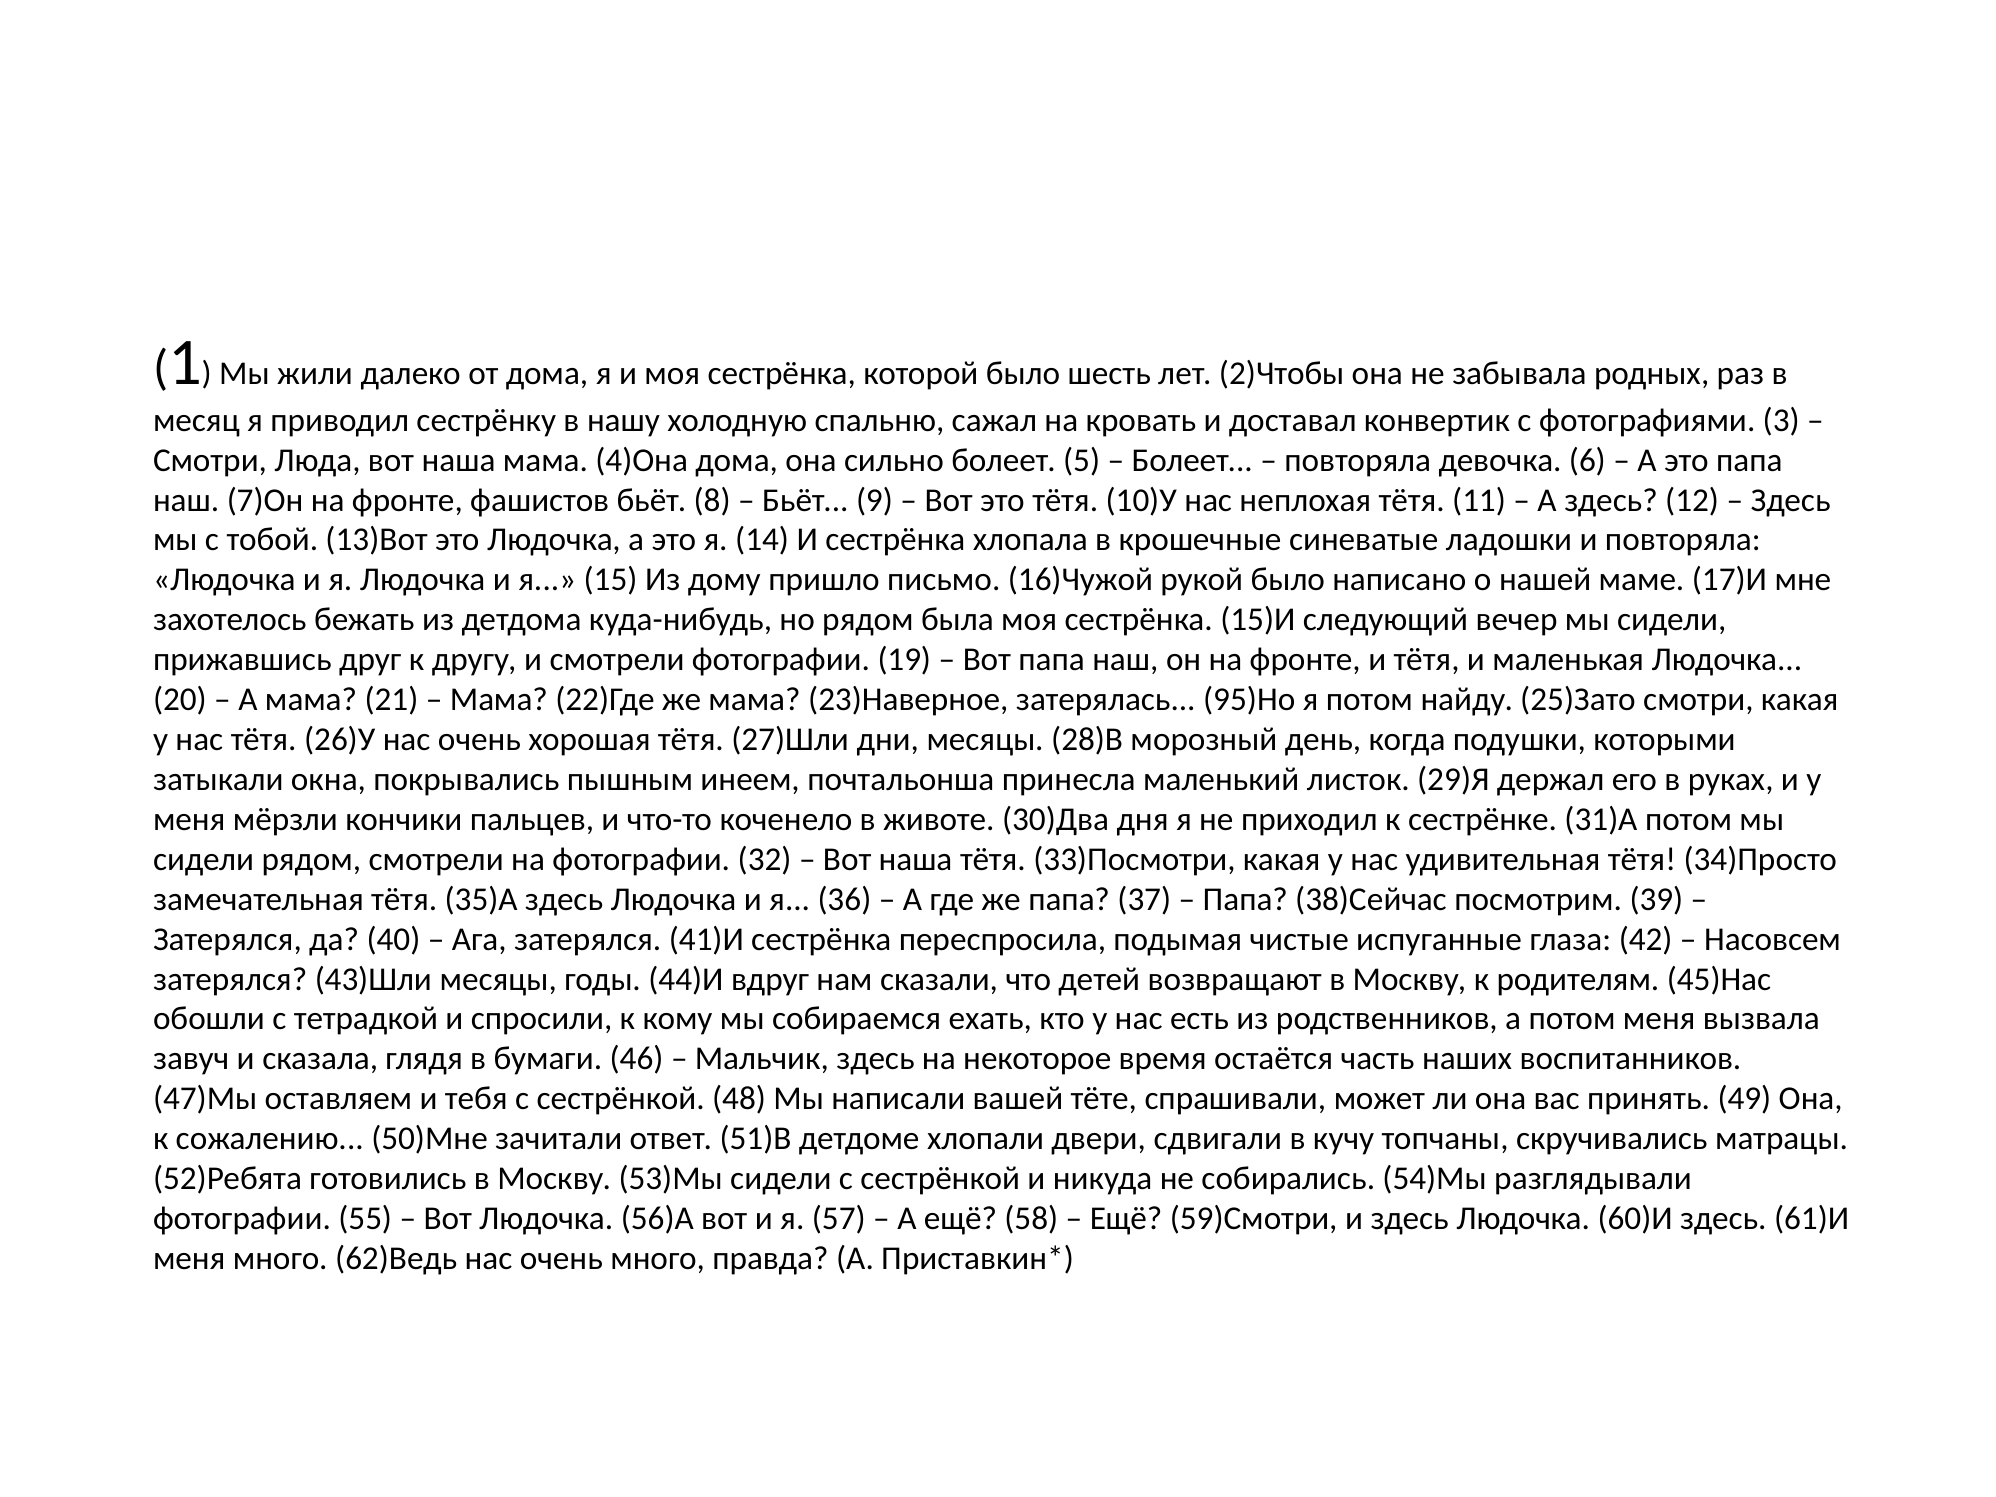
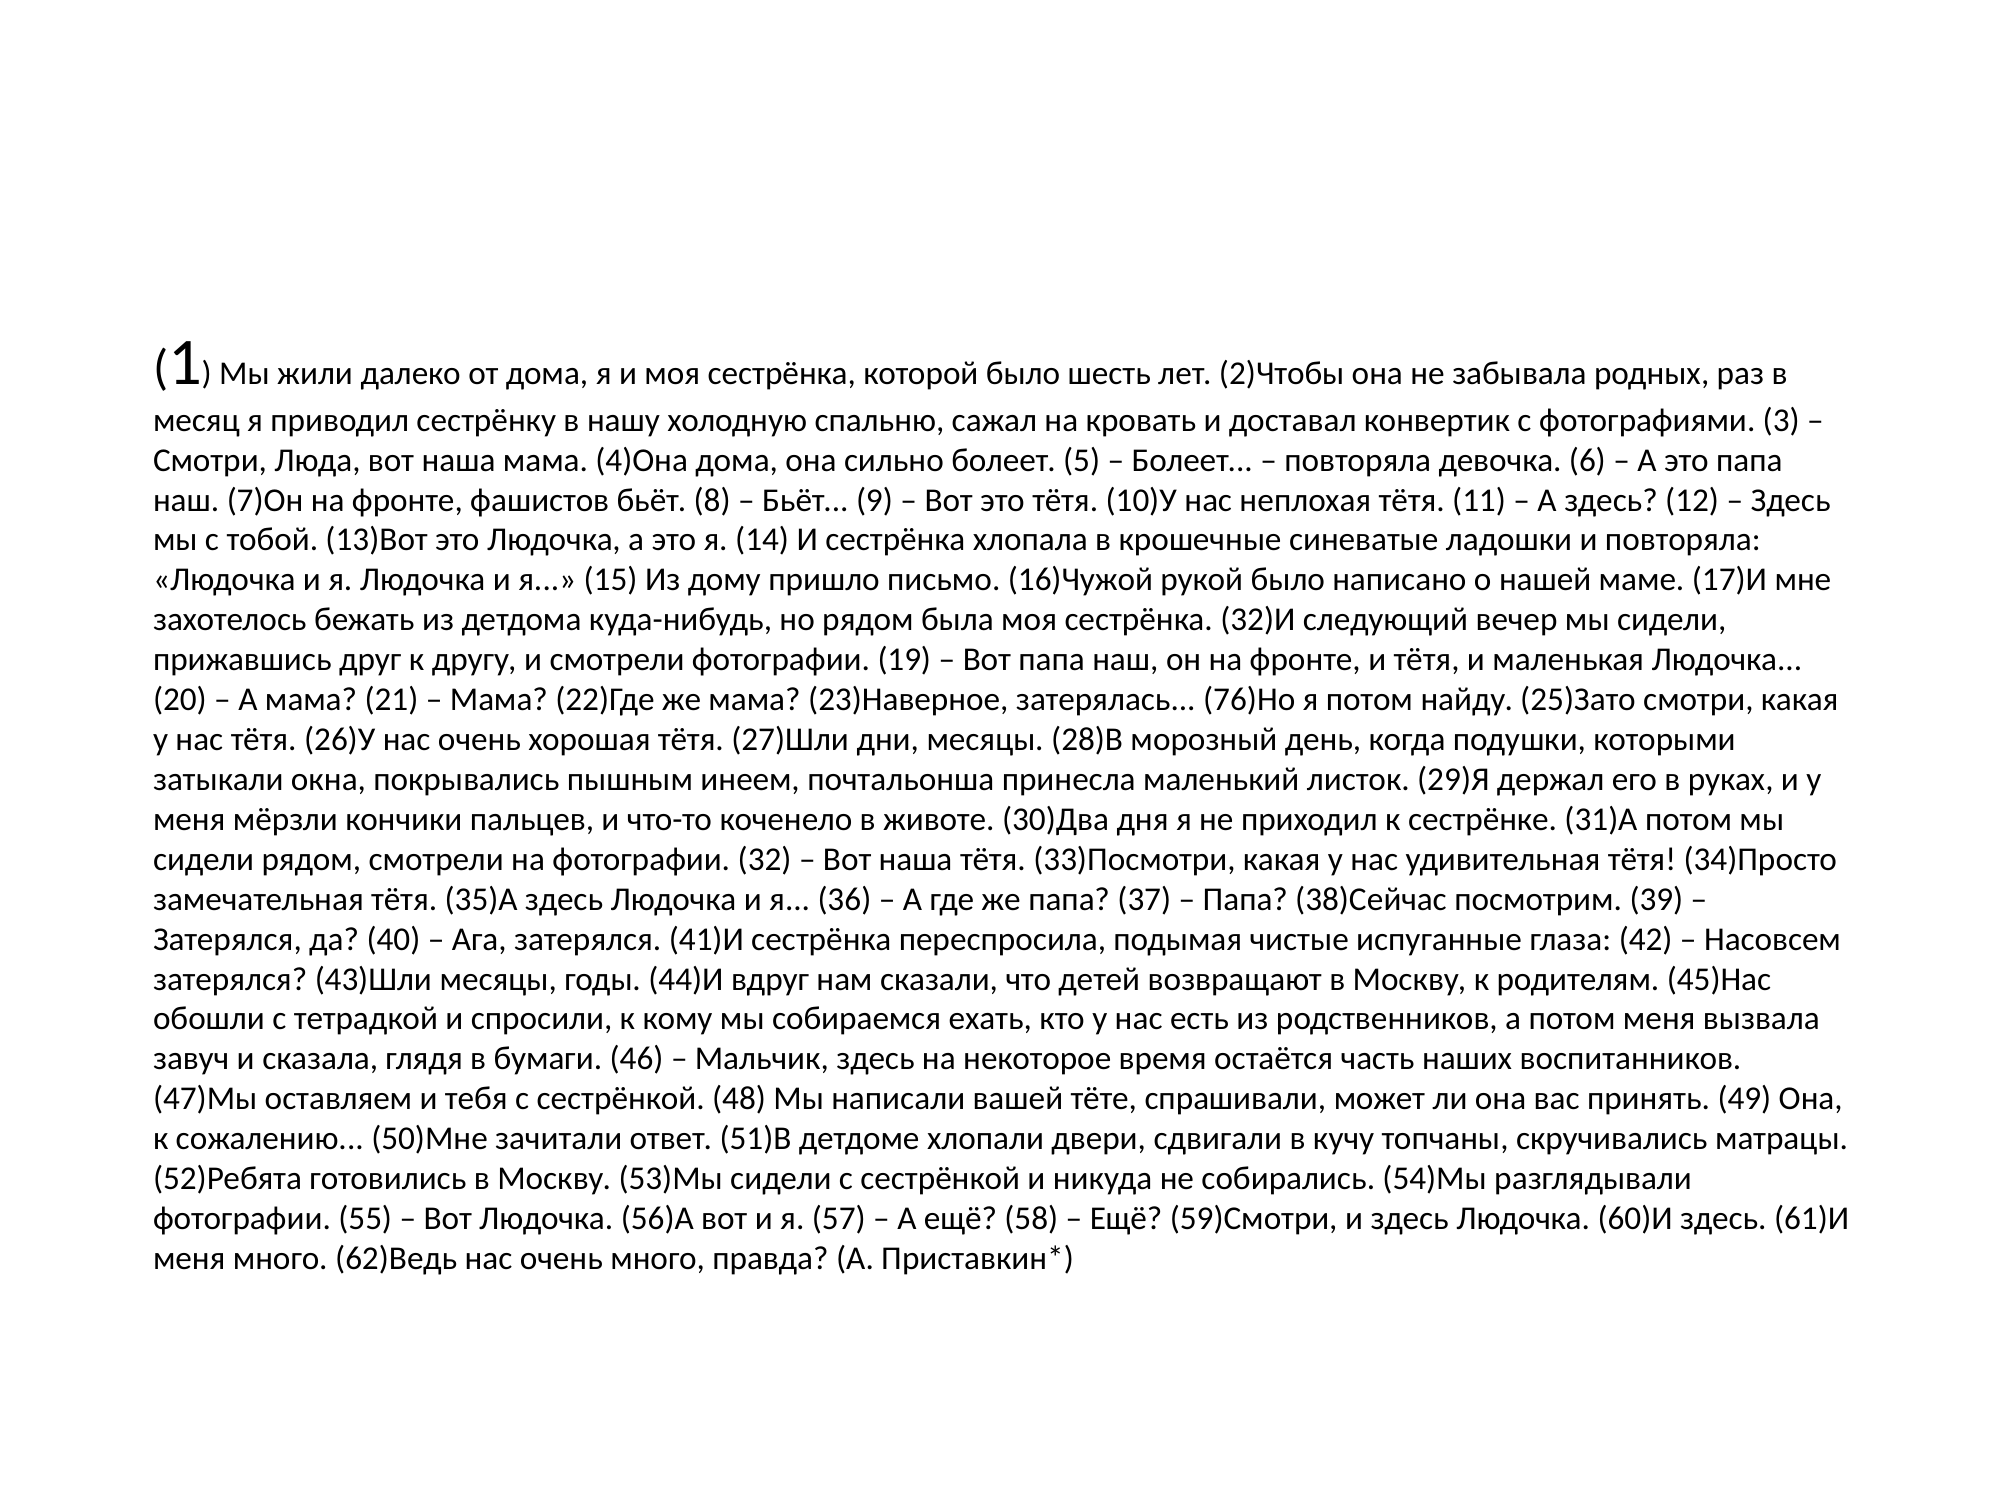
15)И: 15)И -> 32)И (1258, 620)
95)Но: 95)Но -> 76)Но (1249, 700)
